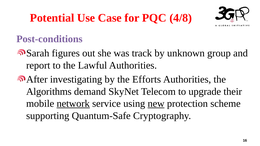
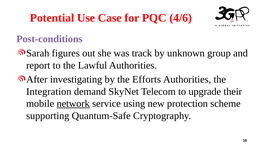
4/8: 4/8 -> 4/6 (181, 18)
Algorithms: Algorithms -> Integration (49, 92)
new underline: present -> none (156, 104)
